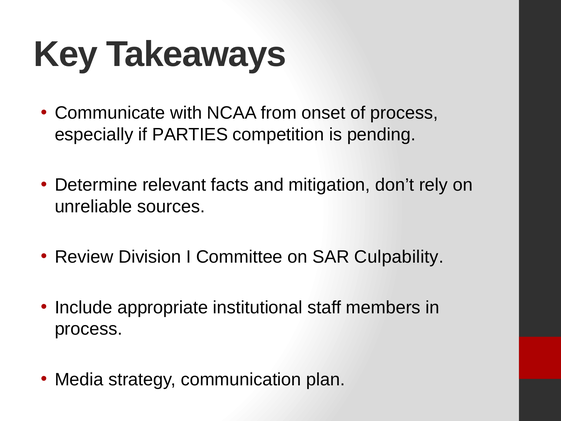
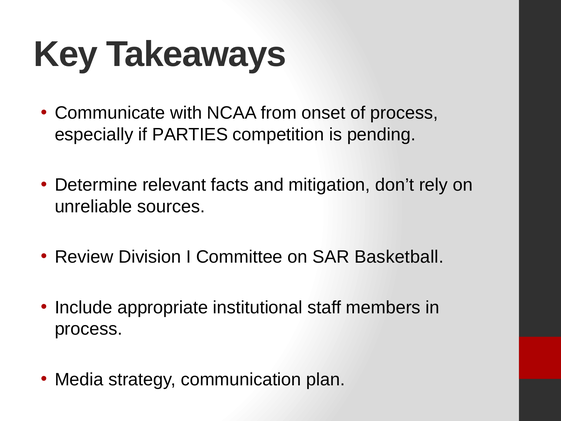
Culpability: Culpability -> Basketball (399, 257)
